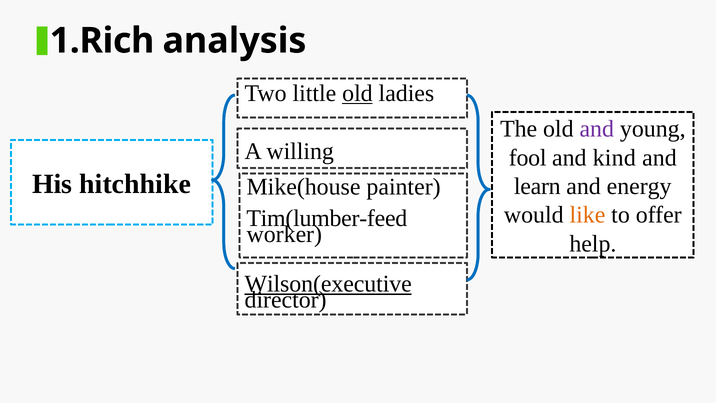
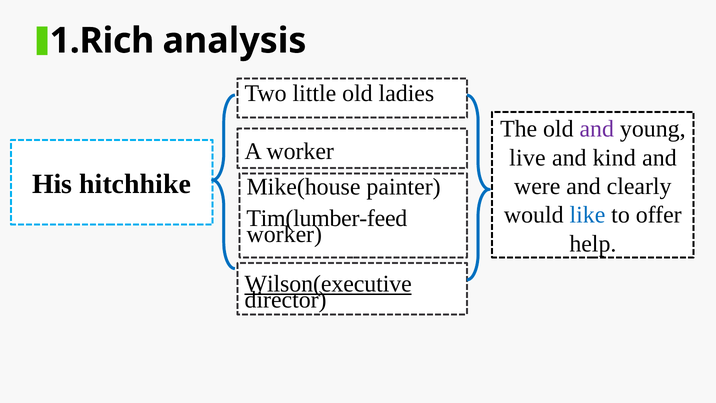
old underline: present -> none (357, 93)
A willing: willing -> worker (300, 151)
fool: fool -> live (527, 158)
learn: learn -> were (537, 186)
energy: energy -> clearly (639, 186)
like colour: orange -> blue (587, 215)
